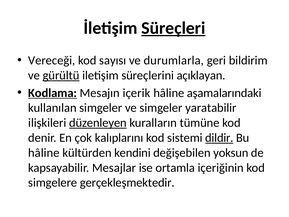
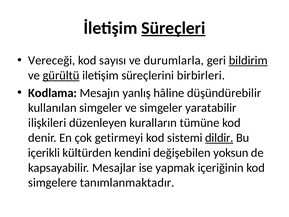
bildirim underline: none -> present (248, 60)
açıklayan: açıklayan -> birbirleri (201, 75)
Kodlama underline: present -> none (53, 93)
içerik: içerik -> yanlış (137, 93)
aşamalarındaki: aşamalarındaki -> düşündürebilir (224, 93)
düzenleyen underline: present -> none (98, 123)
kalıplarını: kalıplarını -> getirmeyi (119, 138)
hâline: hâline -> içerikli (44, 153)
ortamla: ortamla -> yapmak (175, 168)
gerçekleşmektedir: gerçekleşmektedir -> tanımlanmaktadır (127, 182)
